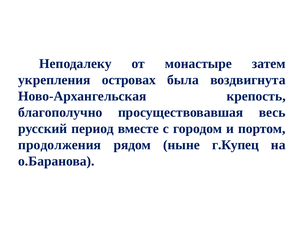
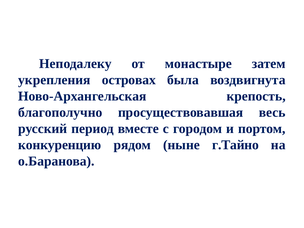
продолжения: продолжения -> конкуренцию (60, 145)
г.Купец: г.Купец -> г.Тайно (235, 145)
